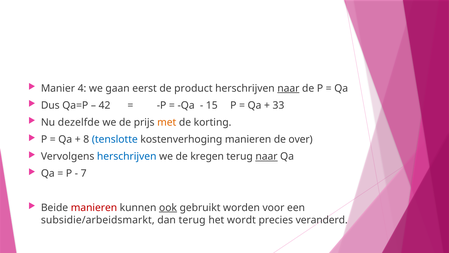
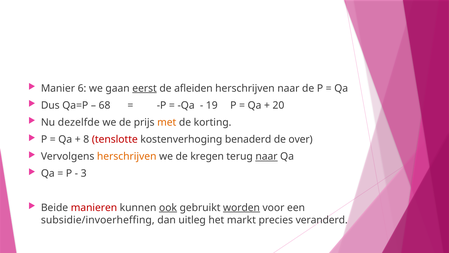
4: 4 -> 6 (82, 88)
eerst underline: none -> present (145, 88)
product: product -> afleiden (193, 88)
naar underline: present -> none (288, 88)
42: 42 -> 68 (105, 105)
15: 15 -> 19 (212, 105)
33: 33 -> 20 (278, 105)
tenslotte colour: blue -> red (115, 139)
kostenverhoging manieren: manieren -> benaderd (248, 139)
herschrijven colour: blue -> orange (127, 156)
7: 7 -> 3 (84, 173)
worden underline: none -> present (242, 207)
subsidie/arbeidsmarkt: subsidie/arbeidsmarkt -> subsidie/invoerheffing (98, 220)
dan terug: terug -> uitleg (192, 220)
wordt: wordt -> markt (241, 220)
